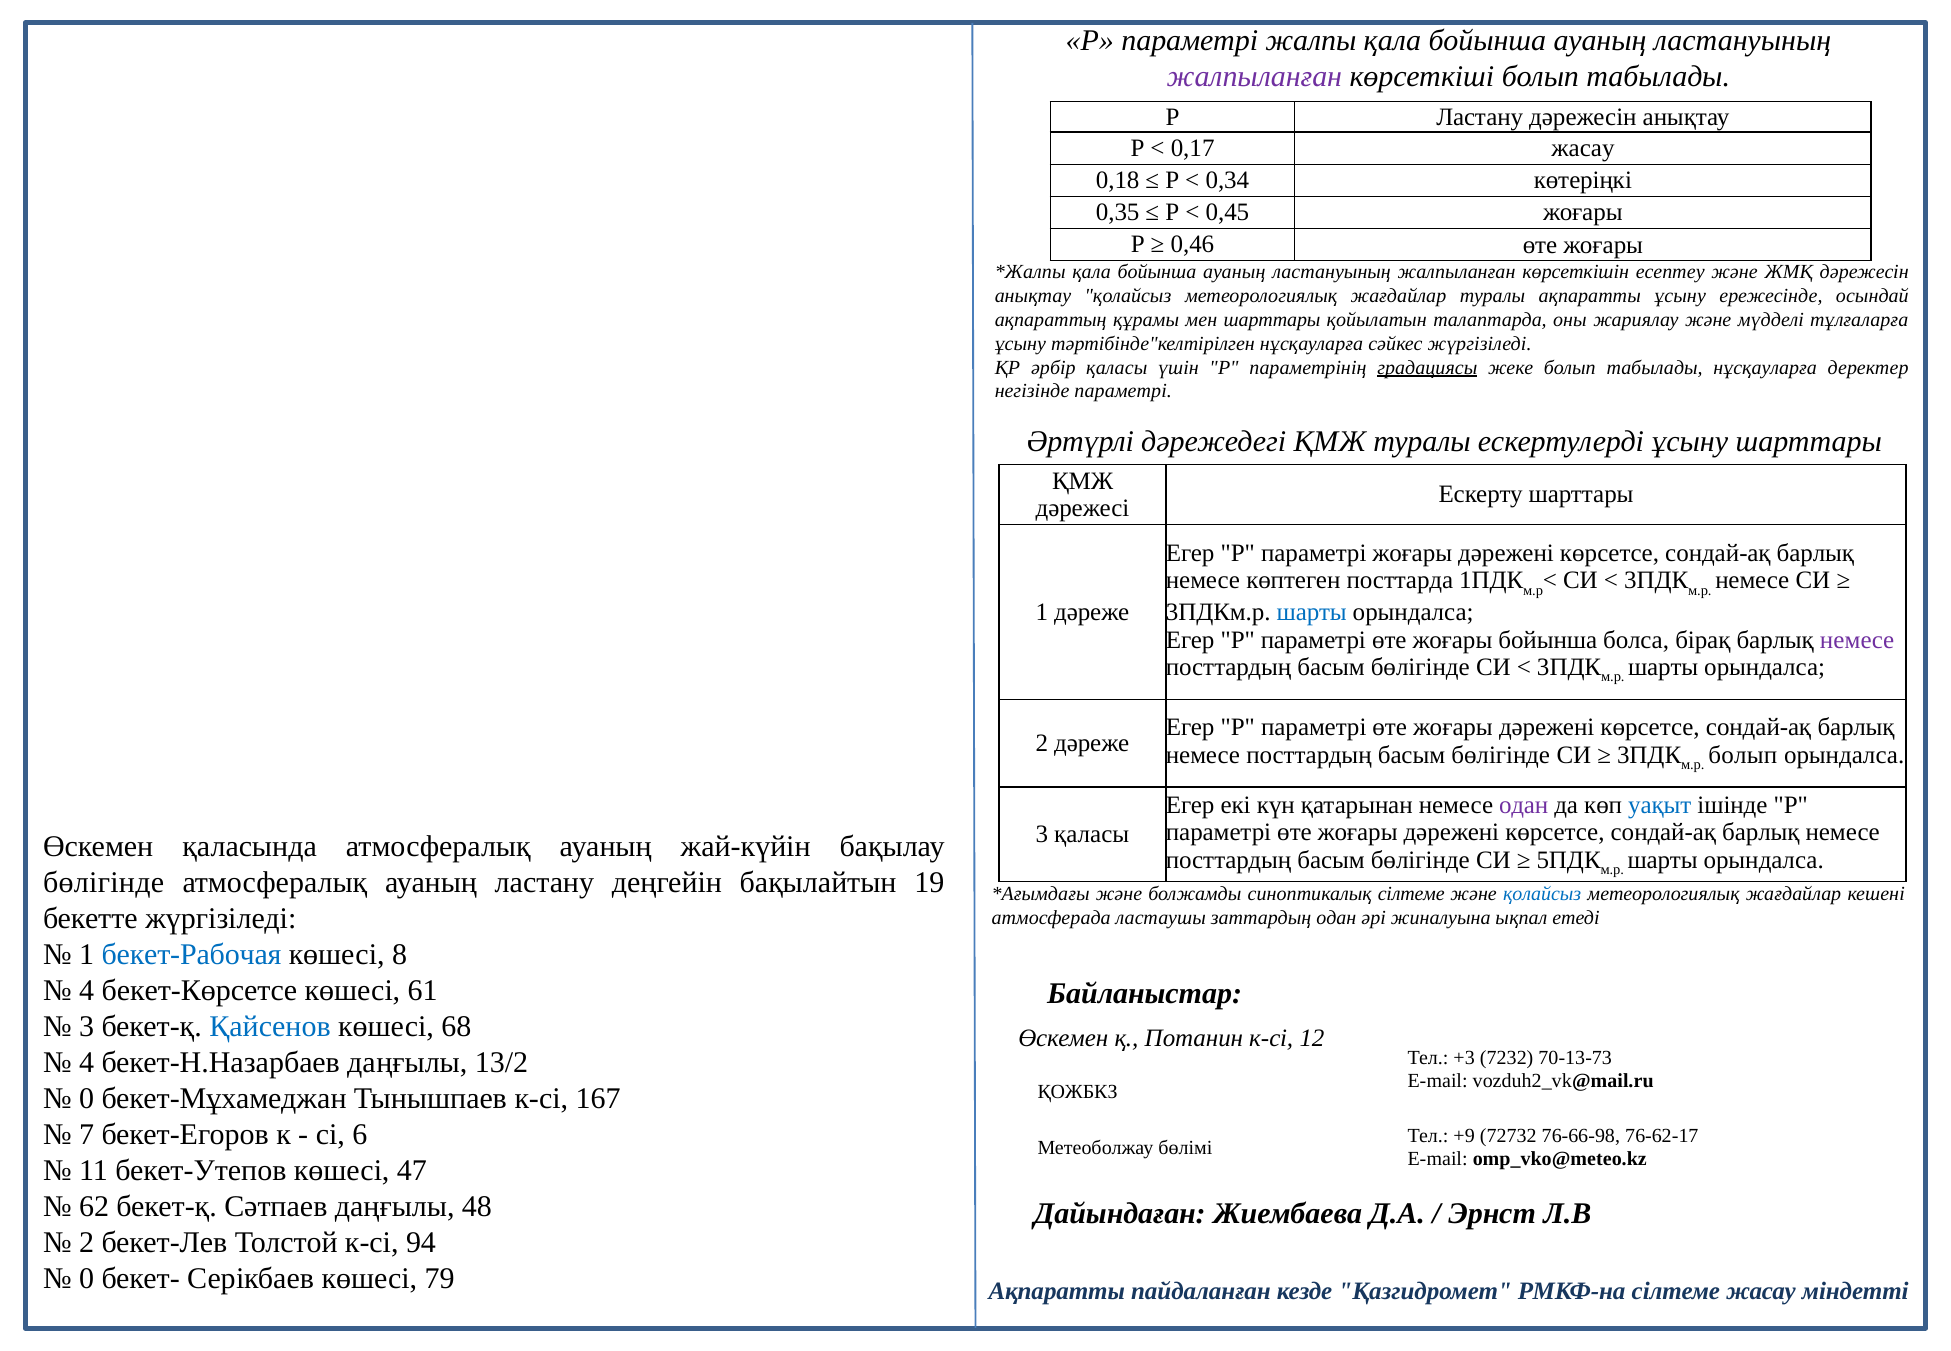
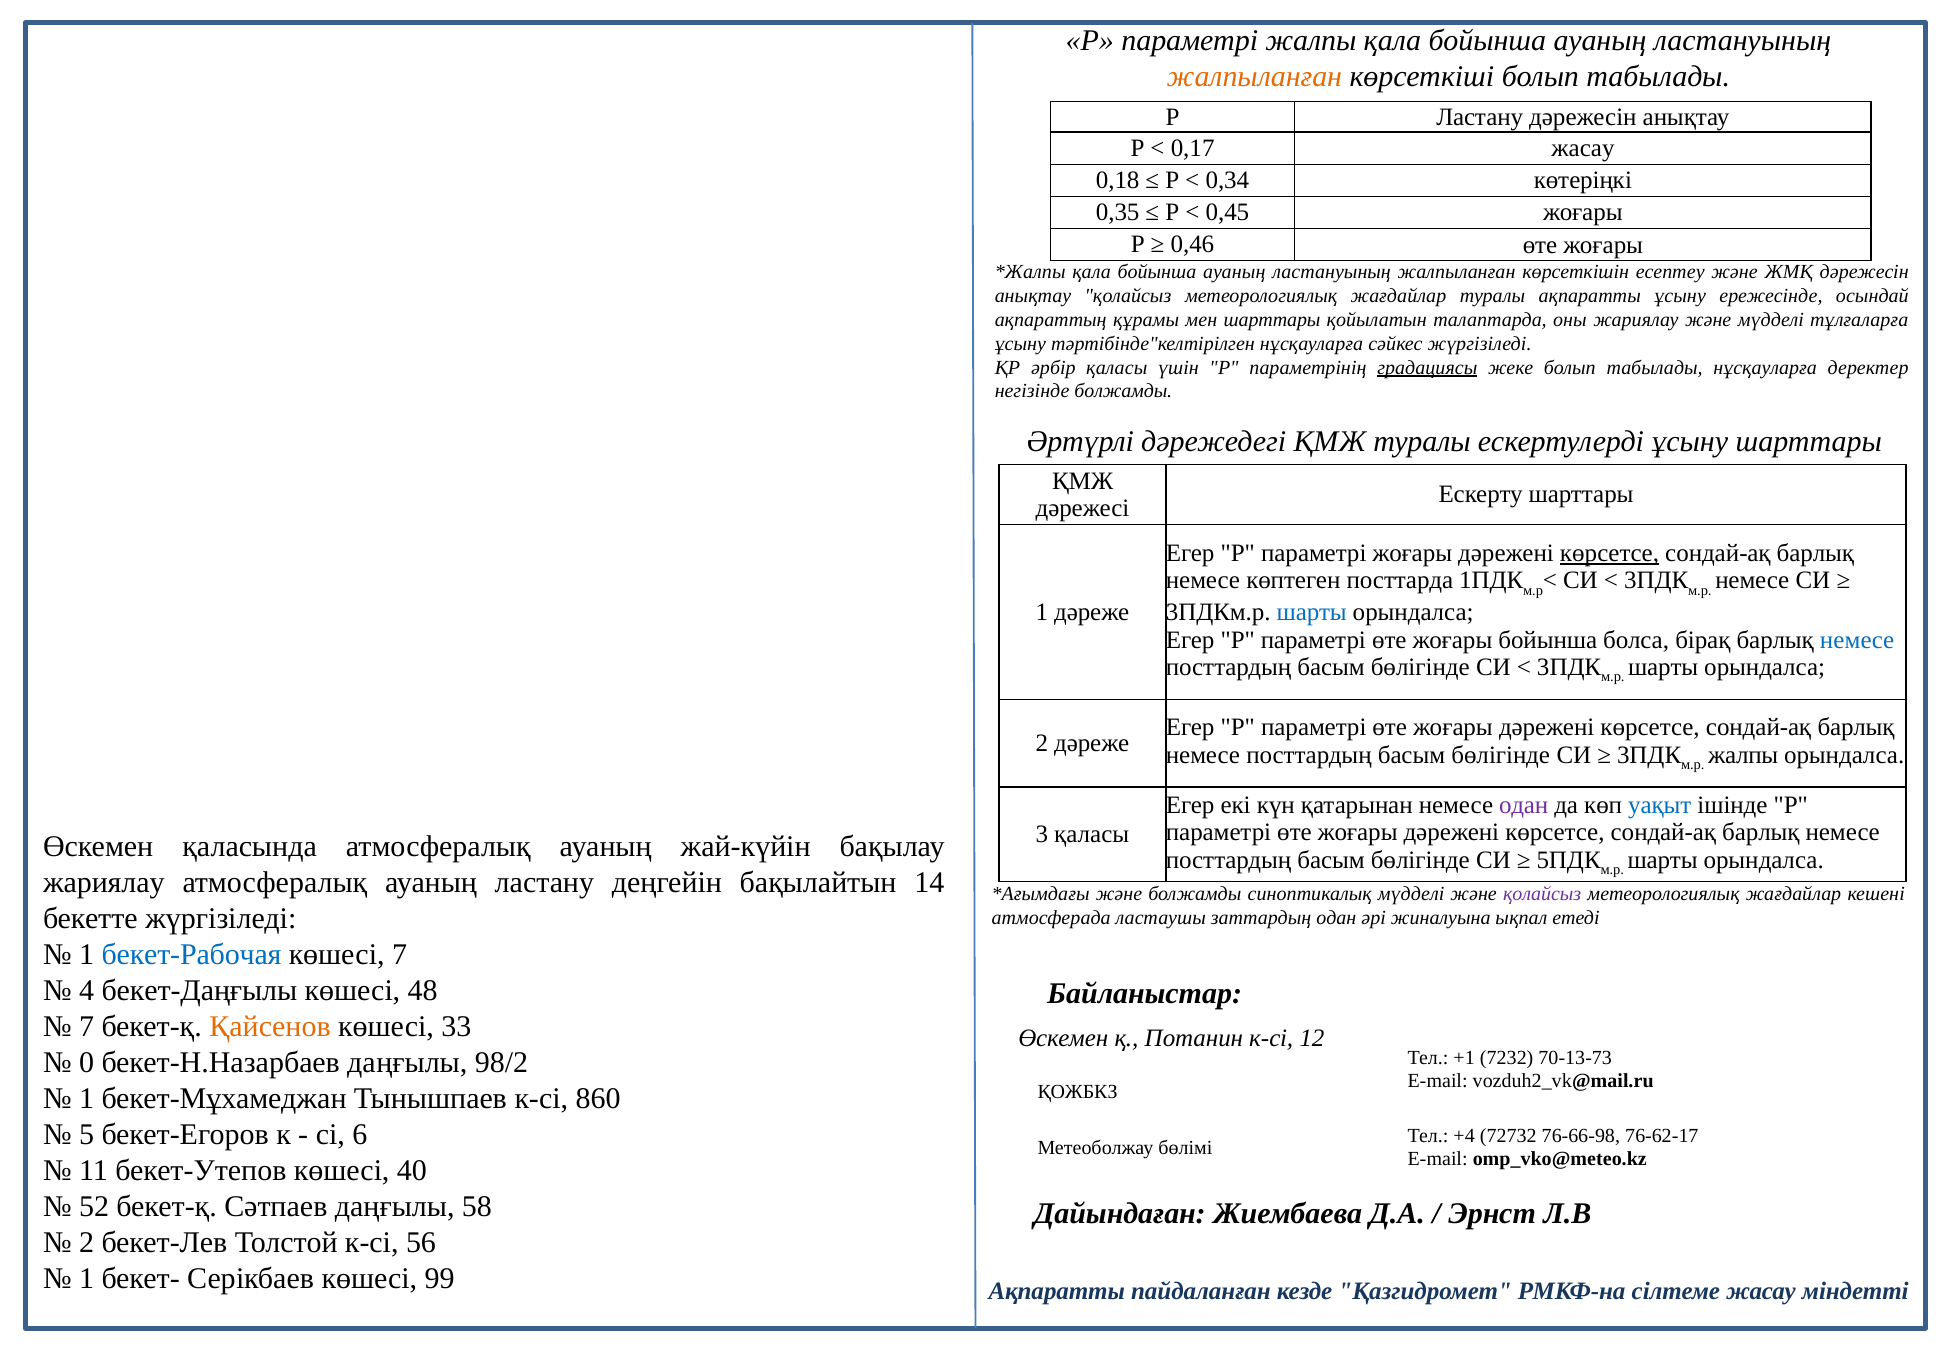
жалпыланған colour: purple -> orange (1254, 77)
негізінде параметрі: параметрі -> болжамды (1123, 391)
көрсетсе underline: none -> present (1610, 553)
немесе colour: purple -> blue (1857, 640)
болып: болып -> жалпы (1743, 755)
бөлігінде: бөлігінде -> жариялау (104, 882)
19: 19 -> 14 (929, 882)
синоптикалық сілтеме: сілтеме -> мүдделі (1411, 894)
қолайсыз colour: blue -> purple (1542, 894)
көшесі 8: 8 -> 7 (400, 954)
бекет-Көрсетсе: бекет-Көрсетсе -> бекет-Даңғылы (199, 990)
61: 61 -> 48 (423, 990)
3: 3 -> 7 (87, 1026)
Қайсенов colour: blue -> orange (270, 1026)
68: 68 -> 33 (456, 1026)
4: 4 -> 0 (87, 1062)
13/2: 13/2 -> 98/2 (501, 1062)
+3: +3 -> +1 (1464, 1058)
0: 0 -> 1 (87, 1098)
167: 167 -> 860 (598, 1098)
7: 7 -> 5 (87, 1134)
+9: +9 -> +4 (1464, 1136)
47: 47 -> 40 (412, 1170)
62: 62 -> 52 (94, 1206)
48: 48 -> 58 (477, 1206)
94: 94 -> 56 (421, 1242)
0: 0 -> 1 (87, 1278)
79: 79 -> 99 (440, 1278)
